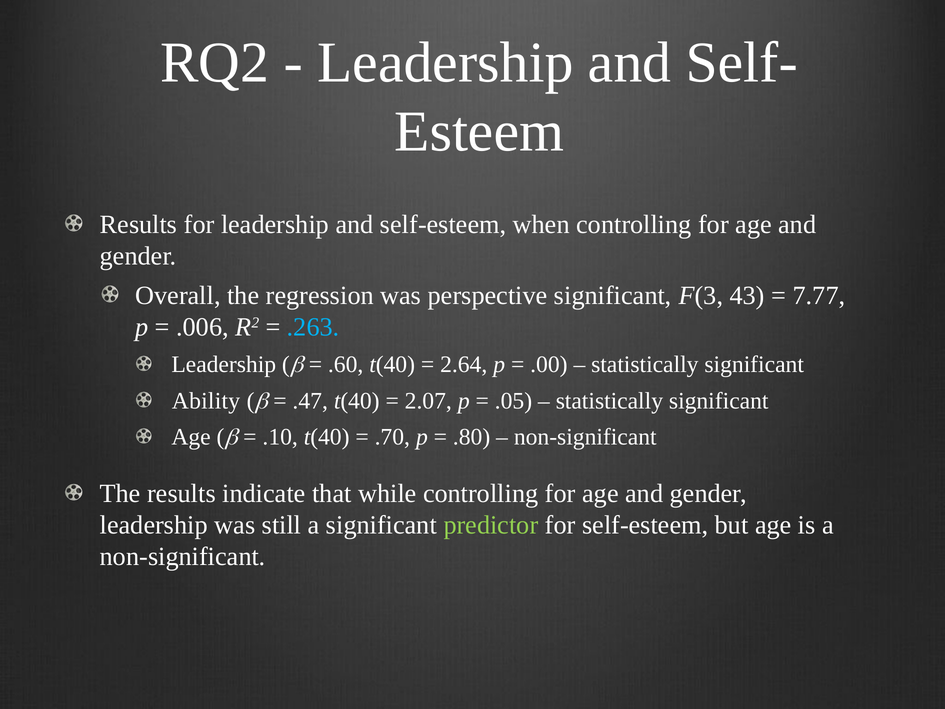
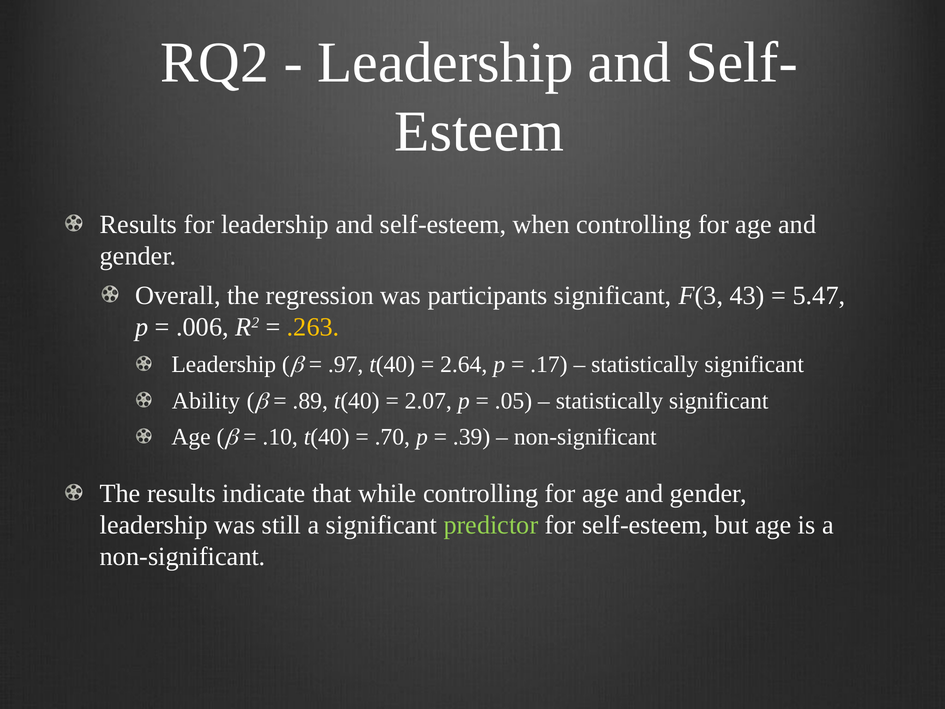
perspective: perspective -> participants (488, 295)
7.77: 7.77 -> 5.47 (819, 295)
.263 colour: light blue -> yellow (313, 327)
.60: .60 -> .97 (346, 365)
.00: .00 -> .17 (549, 365)
.47: .47 -> .89 (310, 401)
.80: .80 -> .39 (472, 437)
